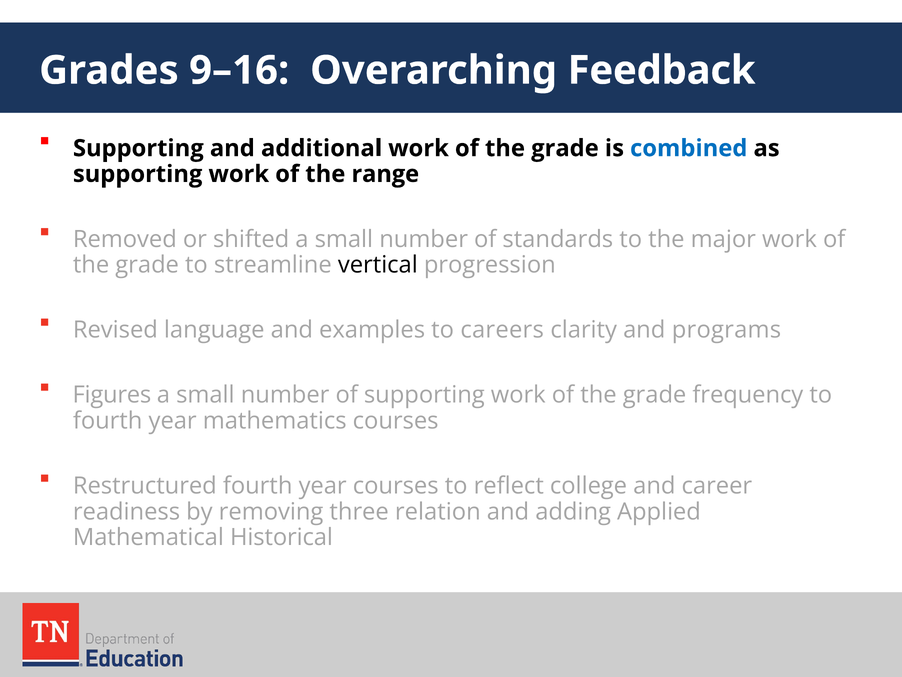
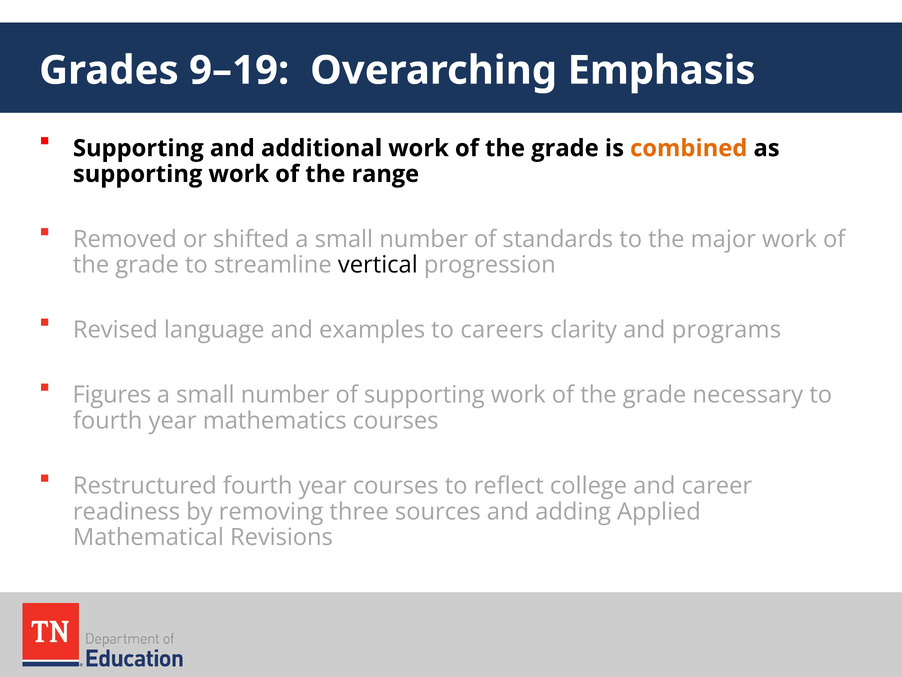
9–16: 9–16 -> 9–19 (239, 70)
Feedback: Feedback -> Emphasis (662, 70)
combined colour: blue -> orange (689, 148)
frequency: frequency -> necessary (748, 395)
relation: relation -> sources (438, 511)
Historical: Historical -> Revisions (281, 537)
